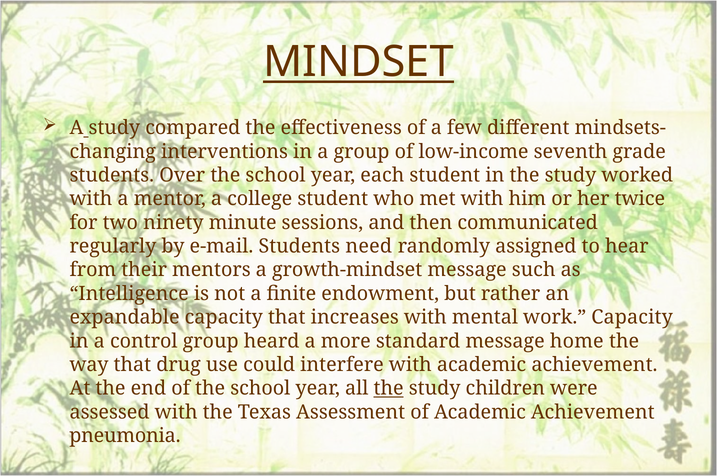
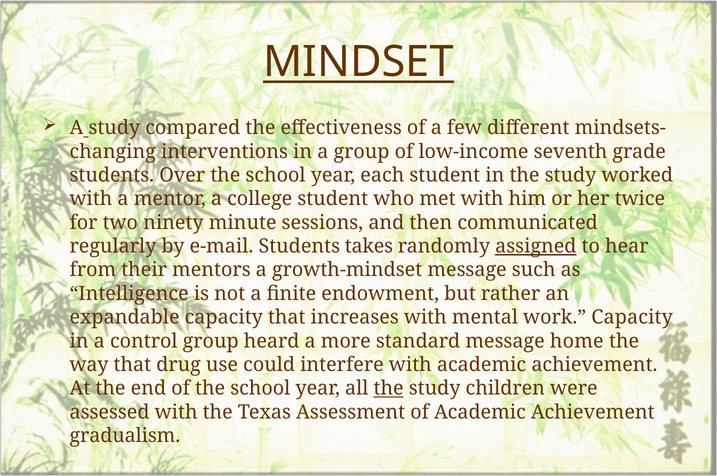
need: need -> takes (369, 246)
assigned underline: none -> present (536, 246)
pneumonia: pneumonia -> gradualism (125, 435)
